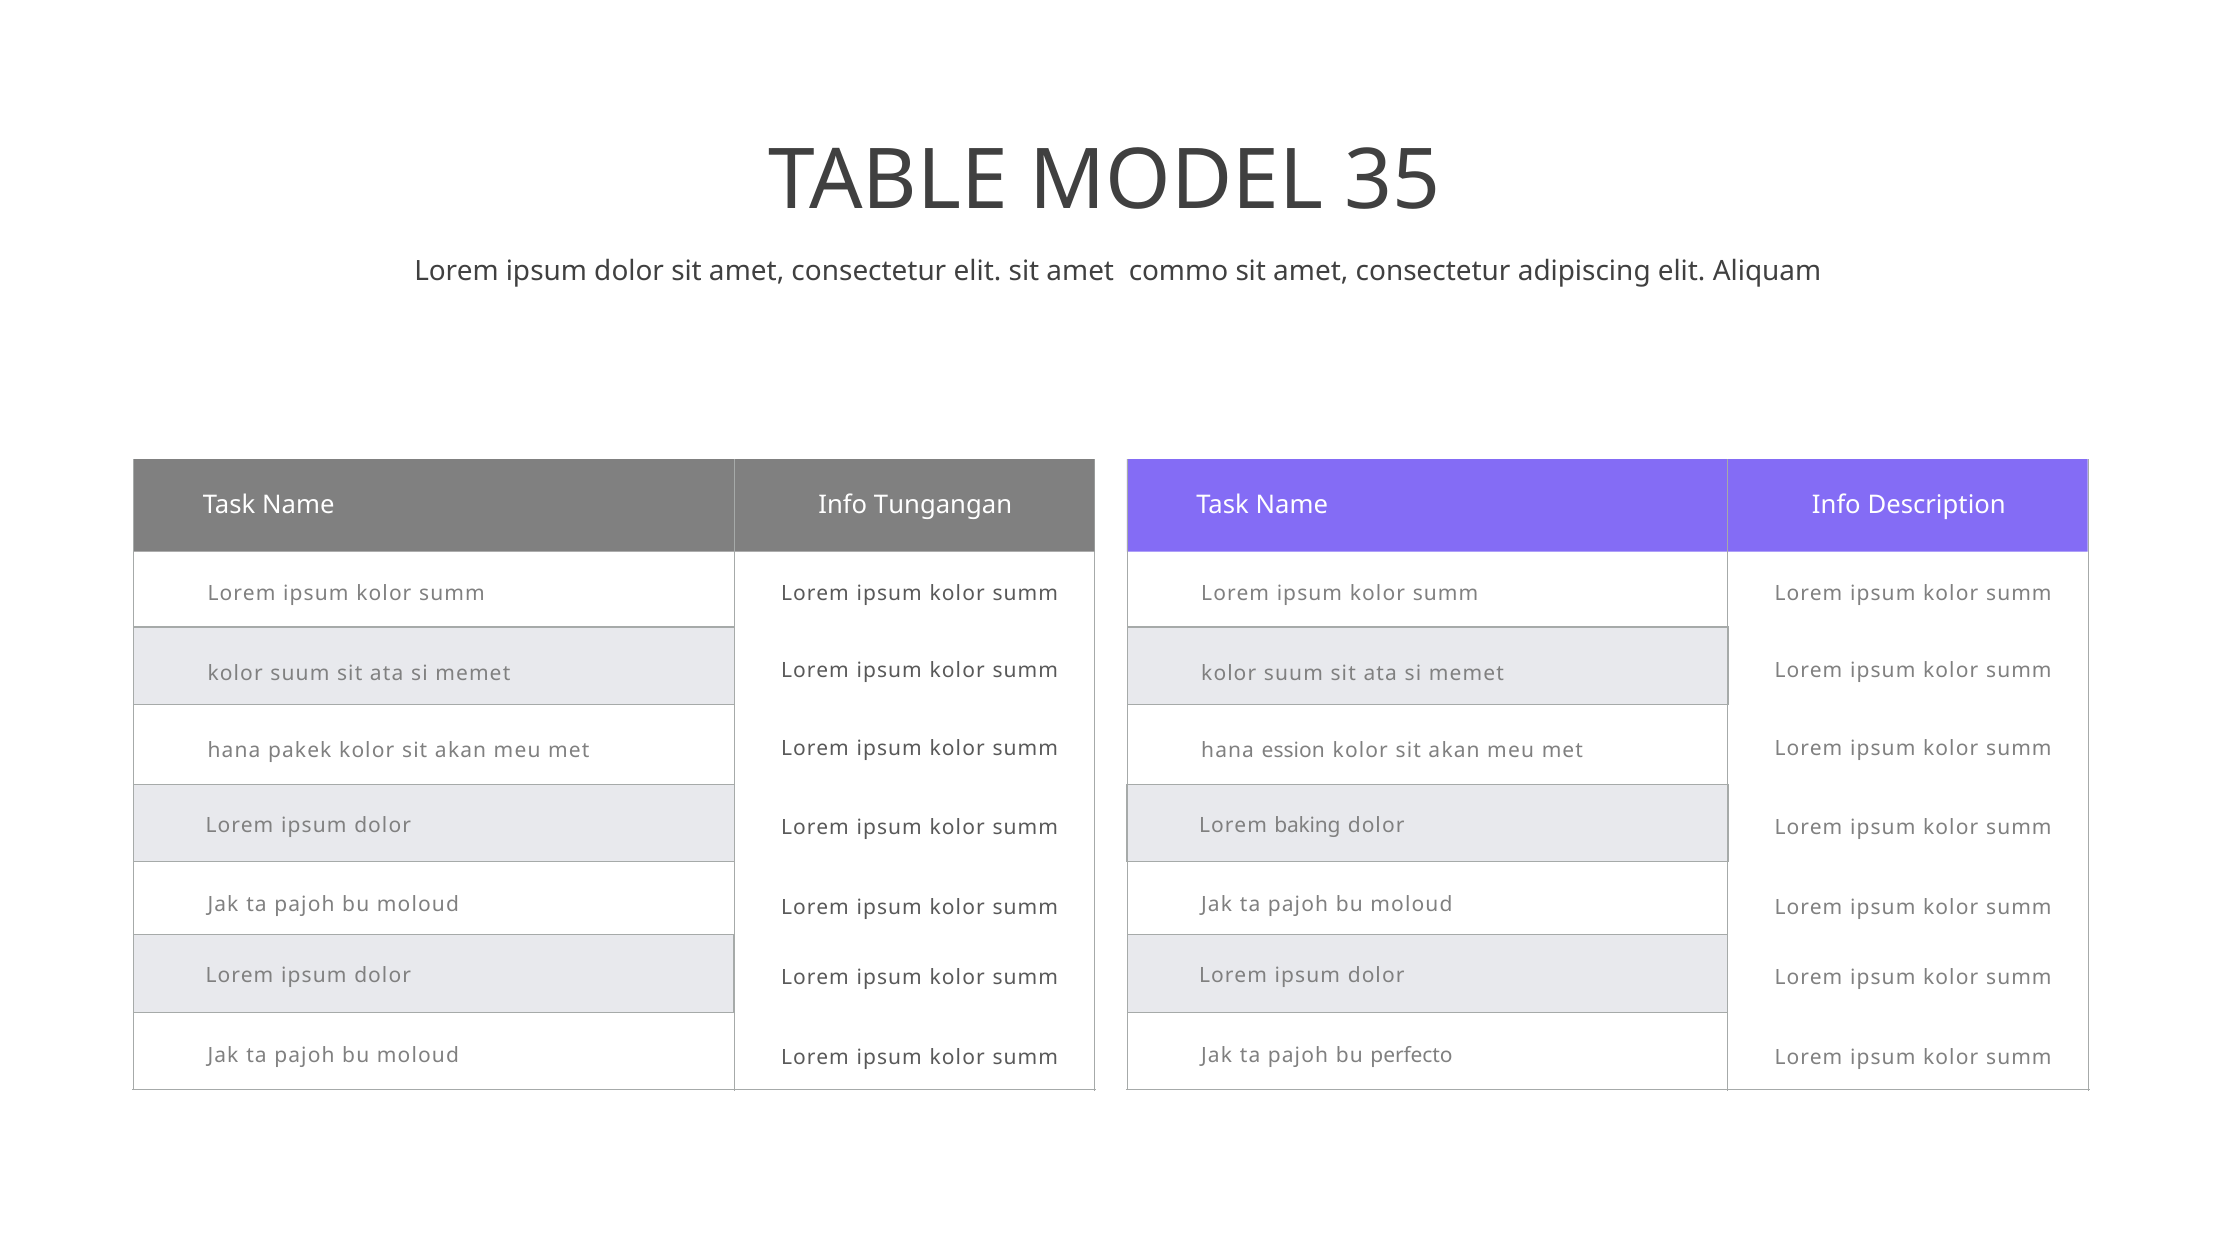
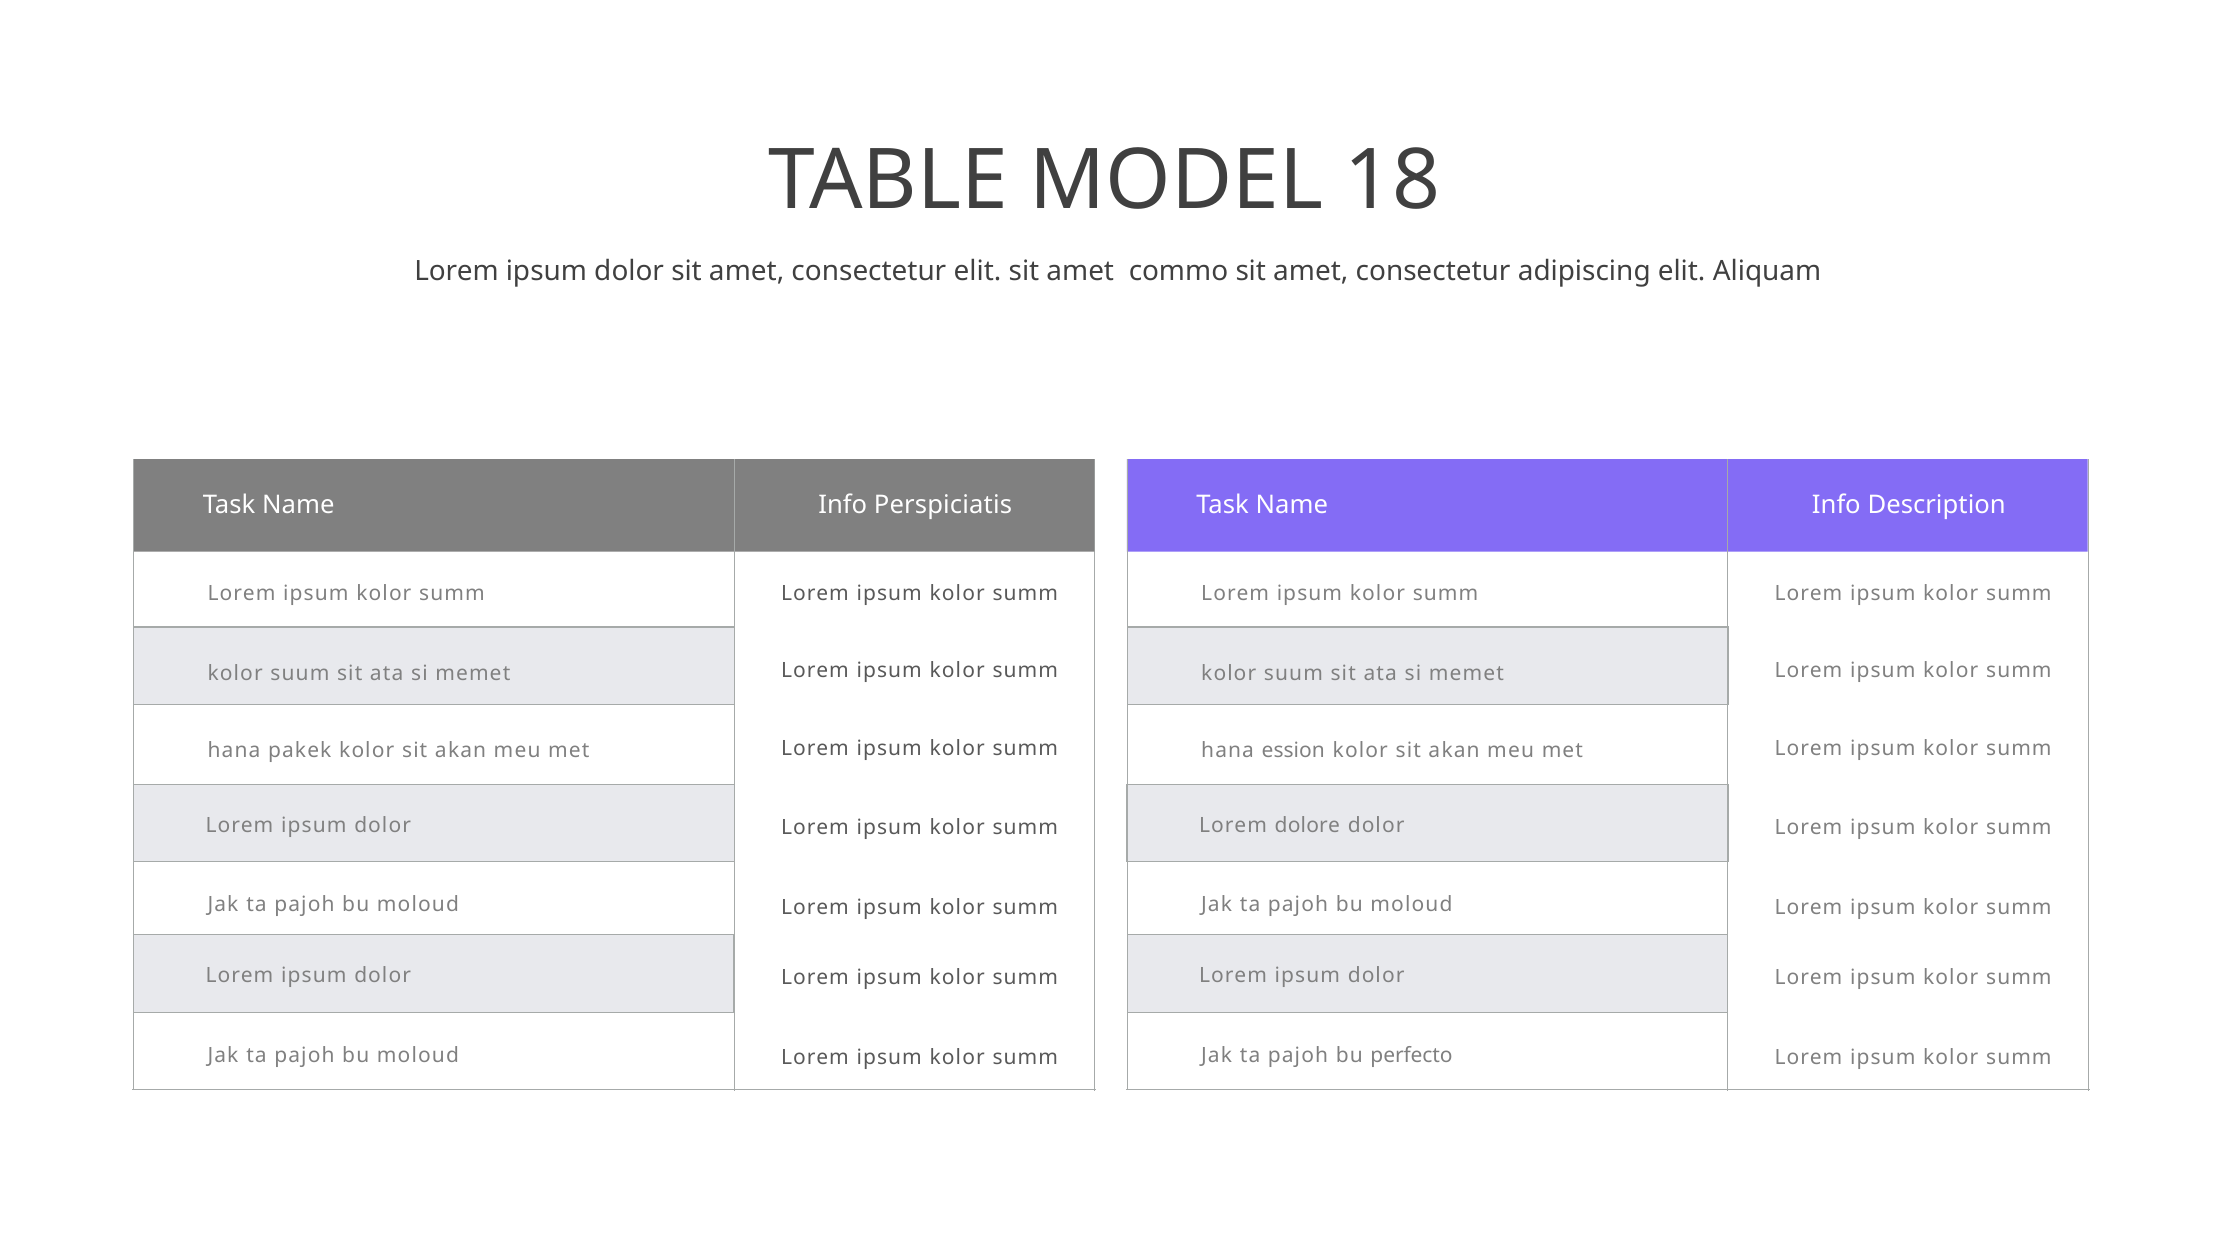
35: 35 -> 18 (1393, 181)
Tungangan: Tungangan -> Perspiciatis (943, 505)
baking: baking -> dolore (1307, 825)
